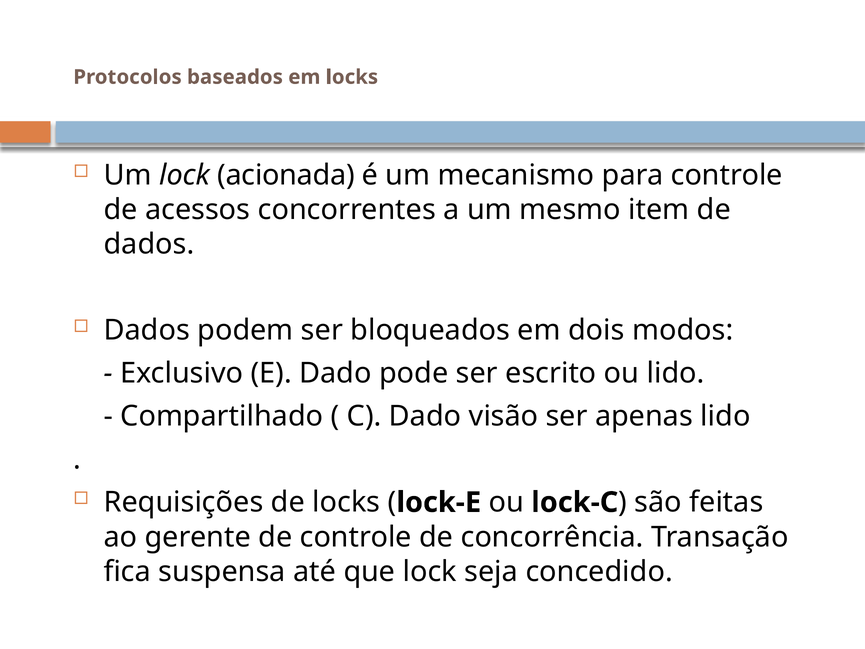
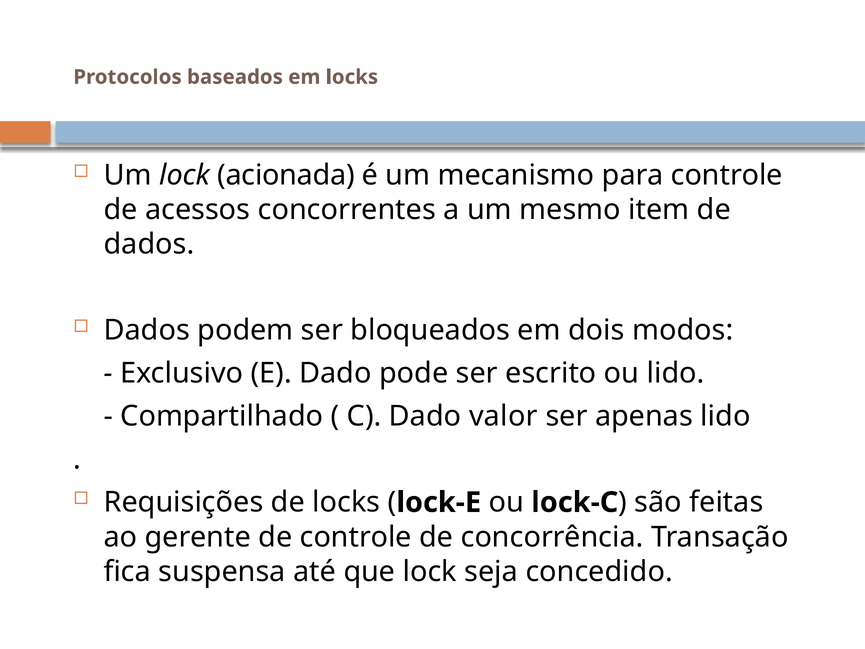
visão: visão -> valor (503, 416)
